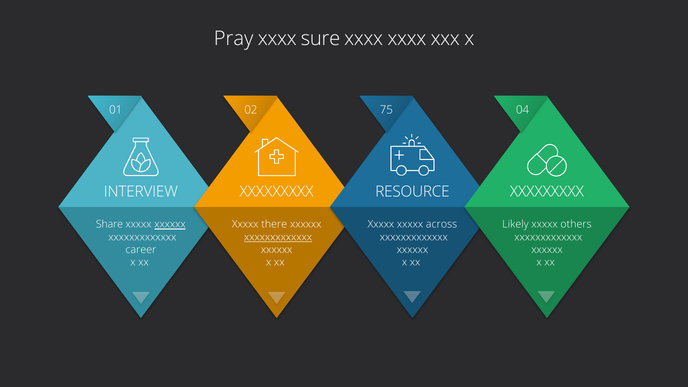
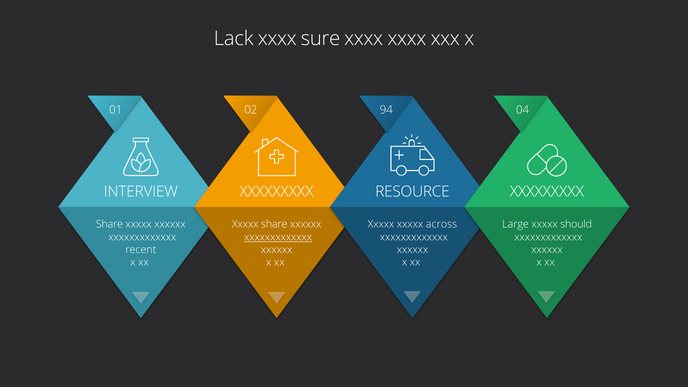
Pray: Pray -> Lack (234, 38)
75: 75 -> 94 (386, 110)
xxxxxx underline: present -> none (170, 224)
Xxxxx there: there -> share (274, 224)
Likely: Likely -> Large (515, 224)
others: others -> should (576, 224)
career: career -> recent (141, 250)
